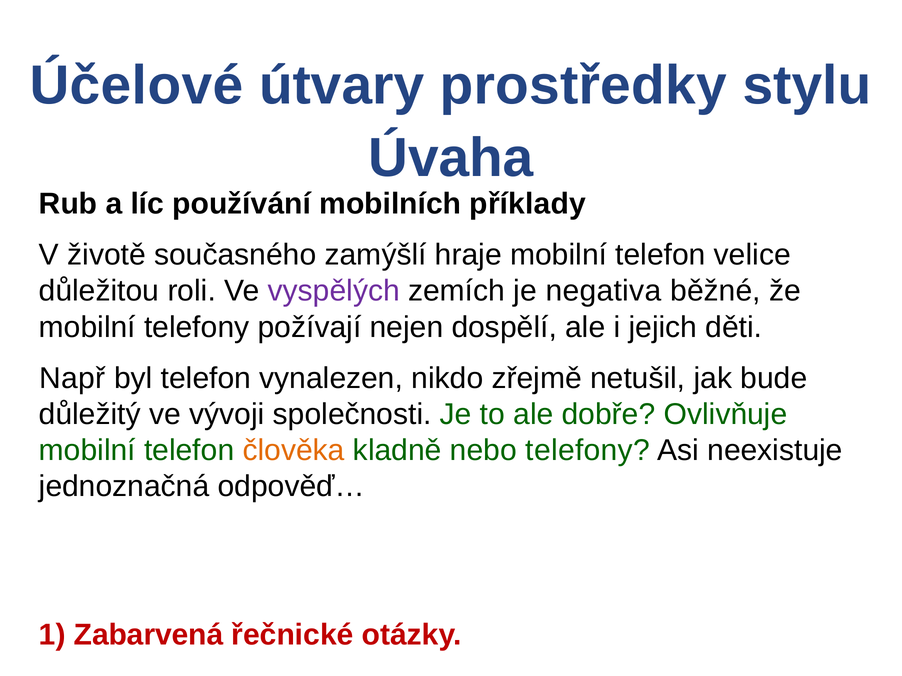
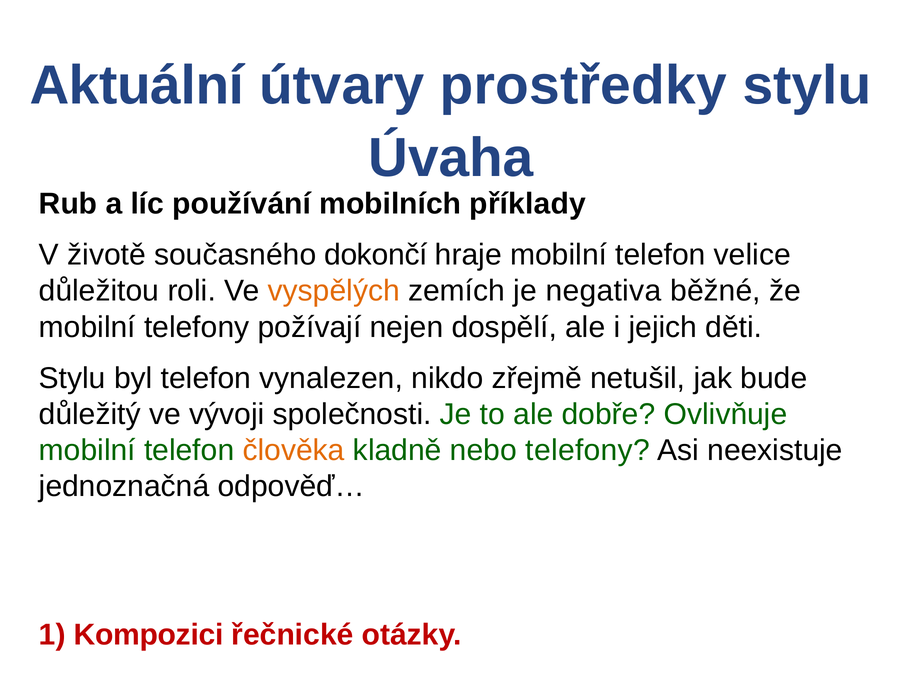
Účelové: Účelové -> Aktuální (137, 86)
zamýšlí: zamýšlí -> dokončí (376, 255)
vyspělých colour: purple -> orange (334, 291)
Např: Např -> Stylu (72, 379)
Zabarvená: Zabarvená -> Kompozici (149, 635)
